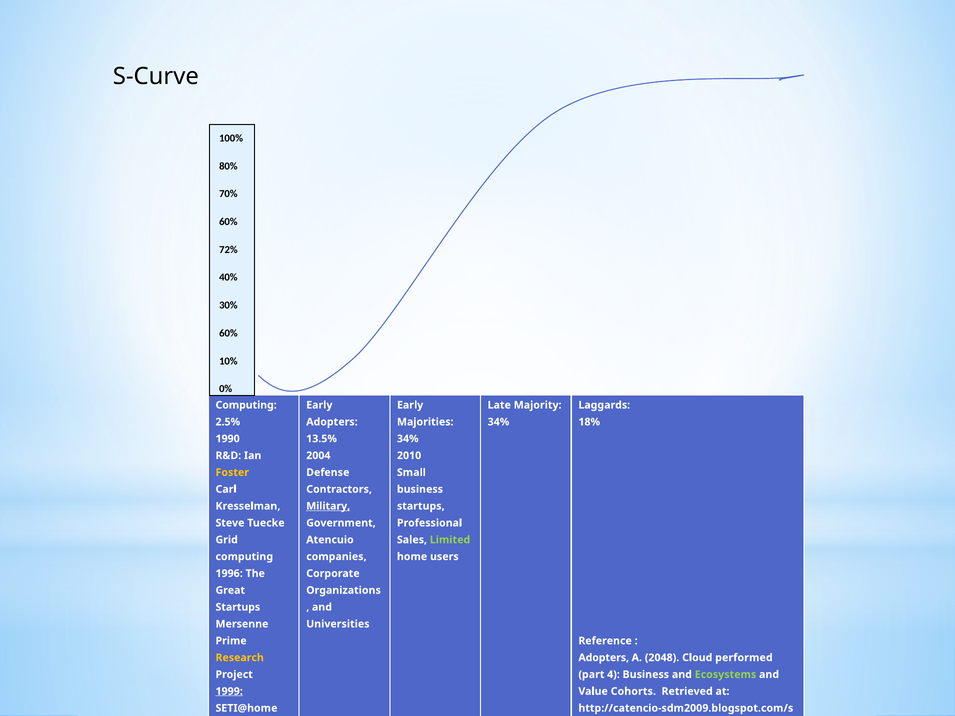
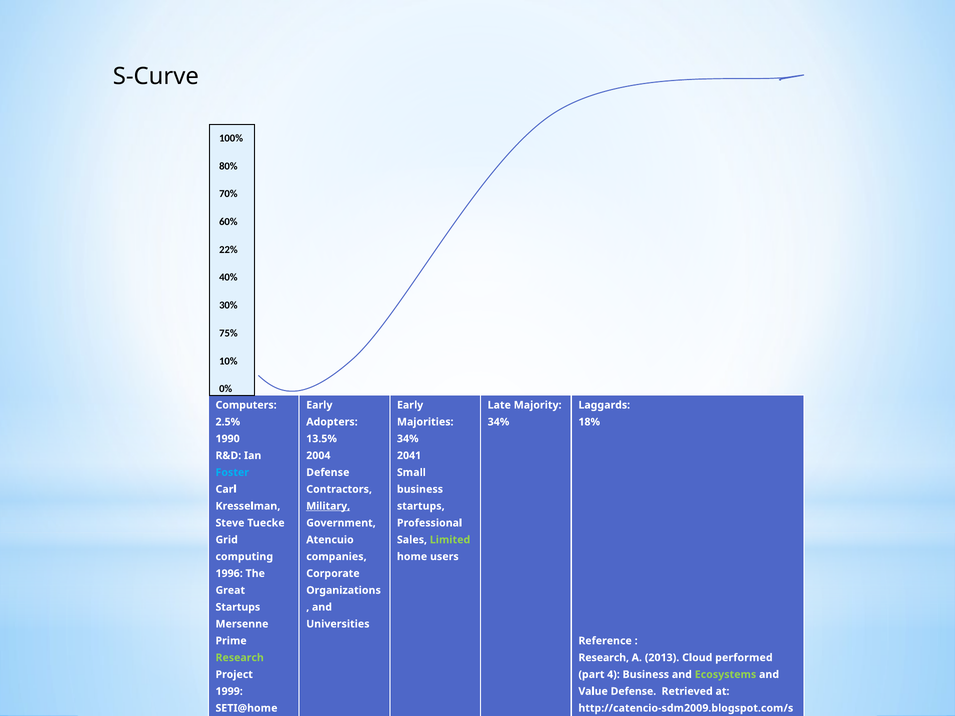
72%: 72% -> 22% (228, 250)
60%: 60% -> 75% (228, 333)
Computing: Computing -> Computers (246, 405)
2010: 2010 -> 2041 (409, 456)
Foster colour: yellow -> light blue (232, 473)
Research colour: yellow -> light green (240, 658)
Adopters: Adopters -> Research (604, 658)
2048: 2048 -> 2013 (662, 658)
1999 underline: present -> none (229, 692)
Value Cohorts: Cohorts -> Defense (633, 692)
